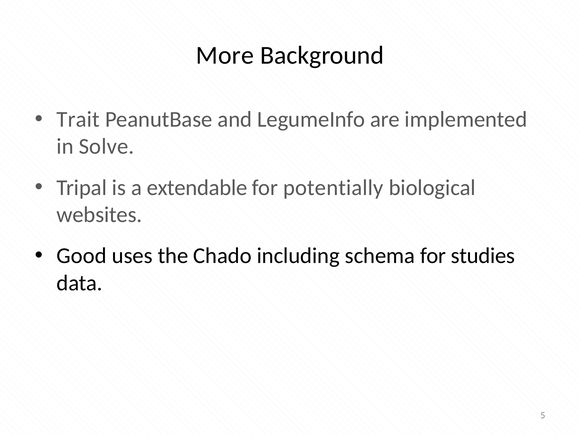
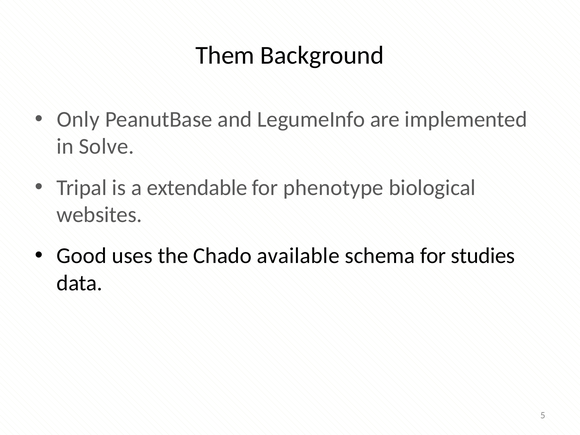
More: More -> Them (225, 55)
Trait: Trait -> Only (78, 119)
potentially: potentially -> phenotype (333, 188)
including: including -> available (298, 256)
